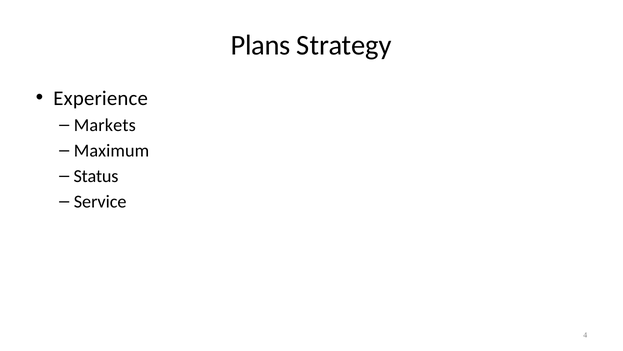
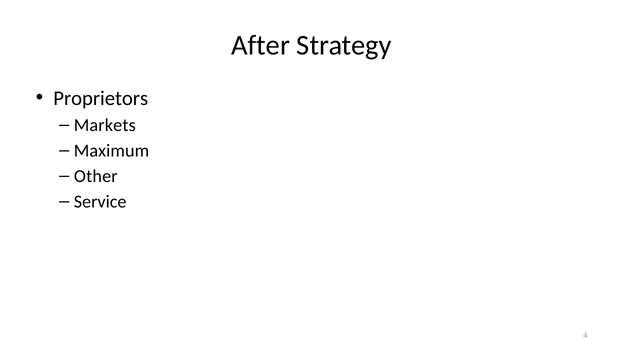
Plans: Plans -> After (261, 45)
Experience: Experience -> Proprietors (101, 98)
Status: Status -> Other (96, 176)
